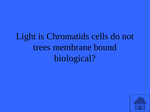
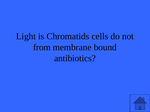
trees: trees -> from (42, 48)
biological: biological -> antibiotics (75, 59)
